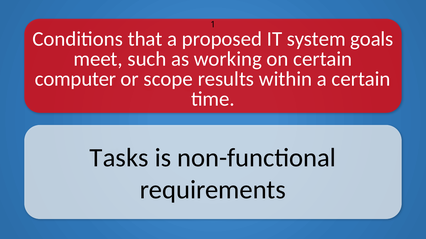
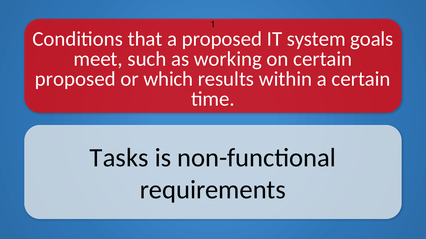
computer: computer -> proposed (75, 79)
scope: scope -> which (168, 79)
